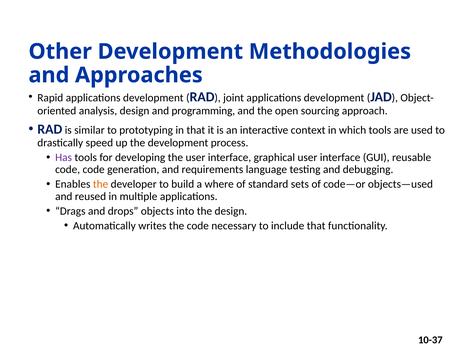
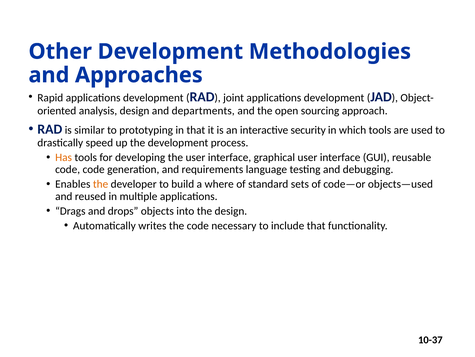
programming: programming -> departments (203, 110)
context: context -> security (308, 130)
Has colour: purple -> orange (64, 157)
